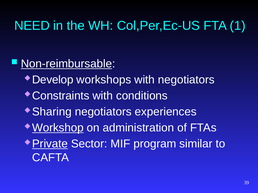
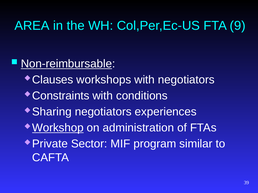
NEED: NEED -> AREA (32, 26)
1: 1 -> 9 (238, 26)
Develop: Develop -> Clauses (53, 80)
Private underline: present -> none (50, 144)
